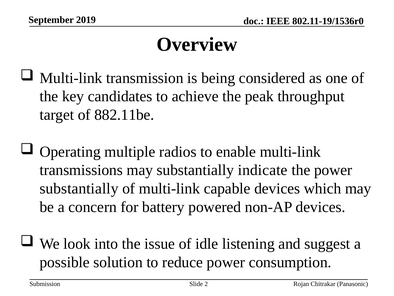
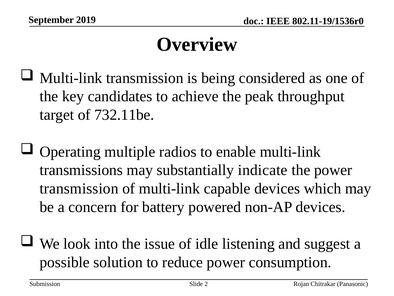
882.11be: 882.11be -> 732.11be (124, 115)
substantially: substantially -> transmission (79, 188)
